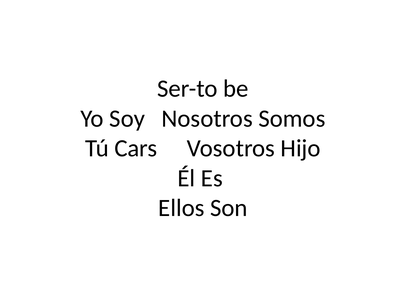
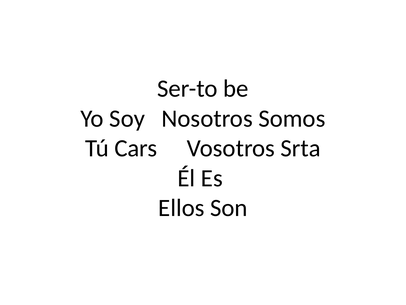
Hijo: Hijo -> Srta (301, 148)
